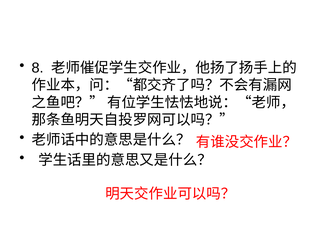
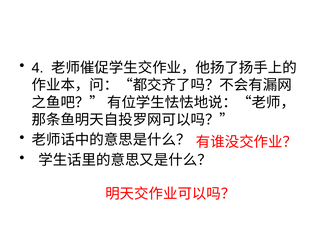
8: 8 -> 4 (38, 68)
